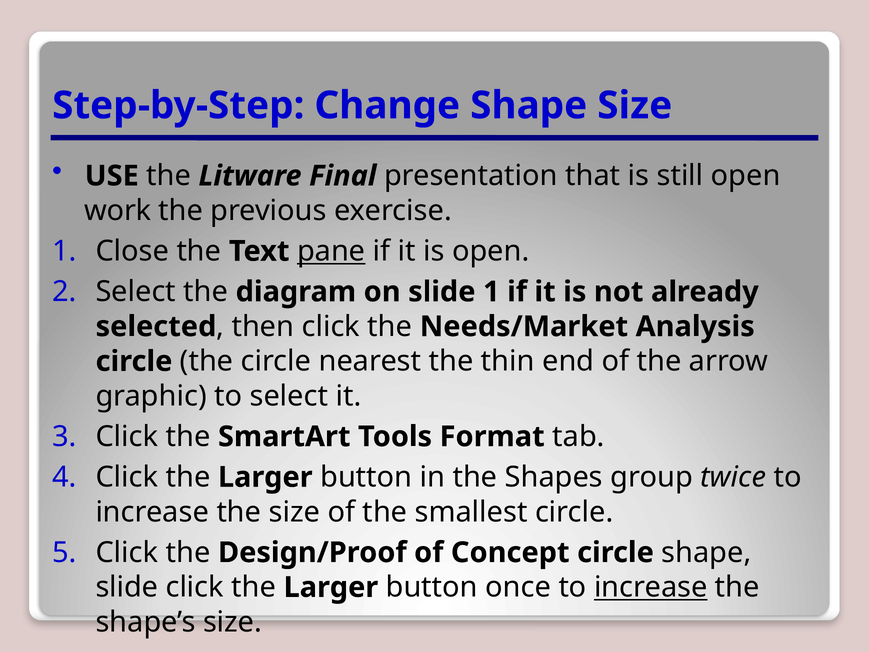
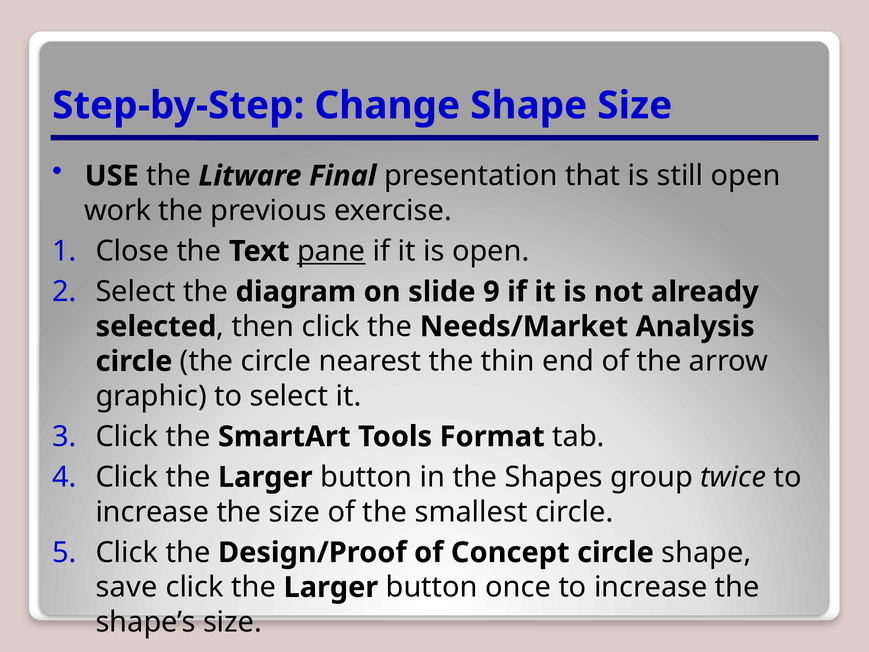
slide 1: 1 -> 9 (491, 292)
slide: slide -> save (127, 587)
increase underline: present -> none (651, 587)
